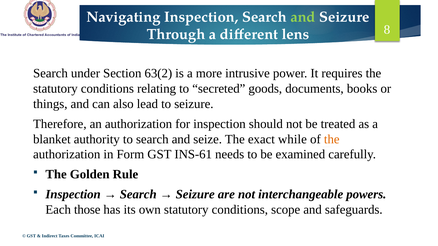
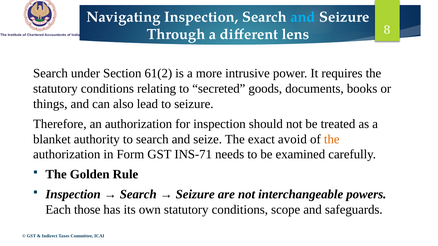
and colour: light green -> light blue (303, 17)
63(2: 63(2 -> 61(2 (158, 73)
while: while -> avoid (292, 139)
INS-61: INS-61 -> INS-71 (193, 155)
